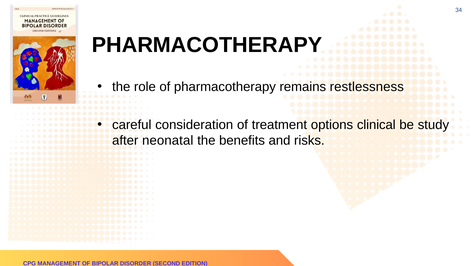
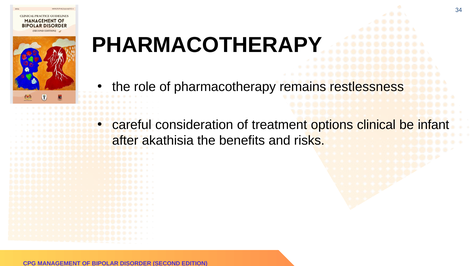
study: study -> infant (433, 125)
neonatal: neonatal -> akathisia (168, 140)
